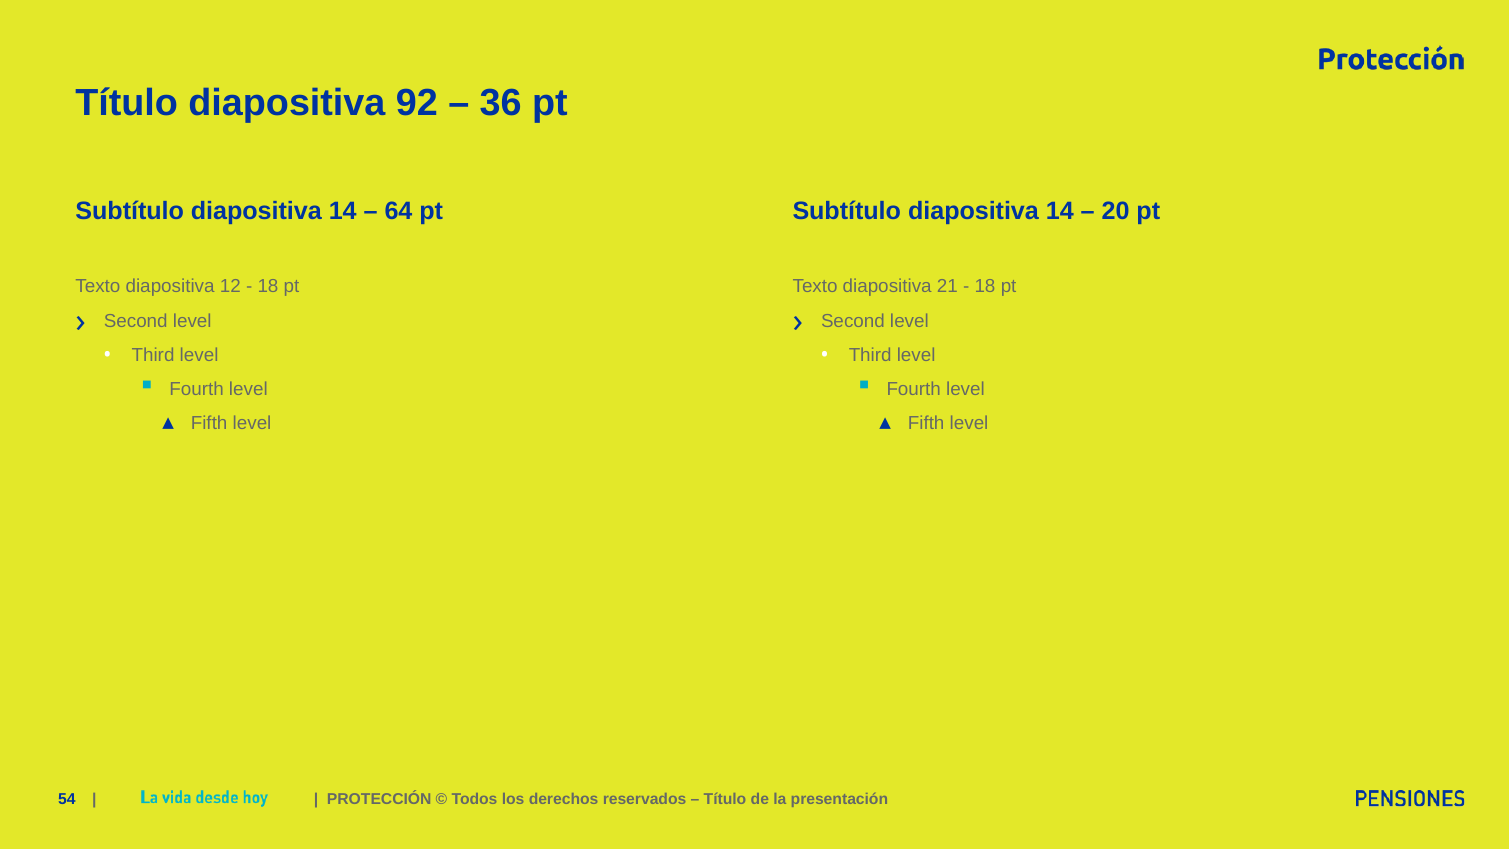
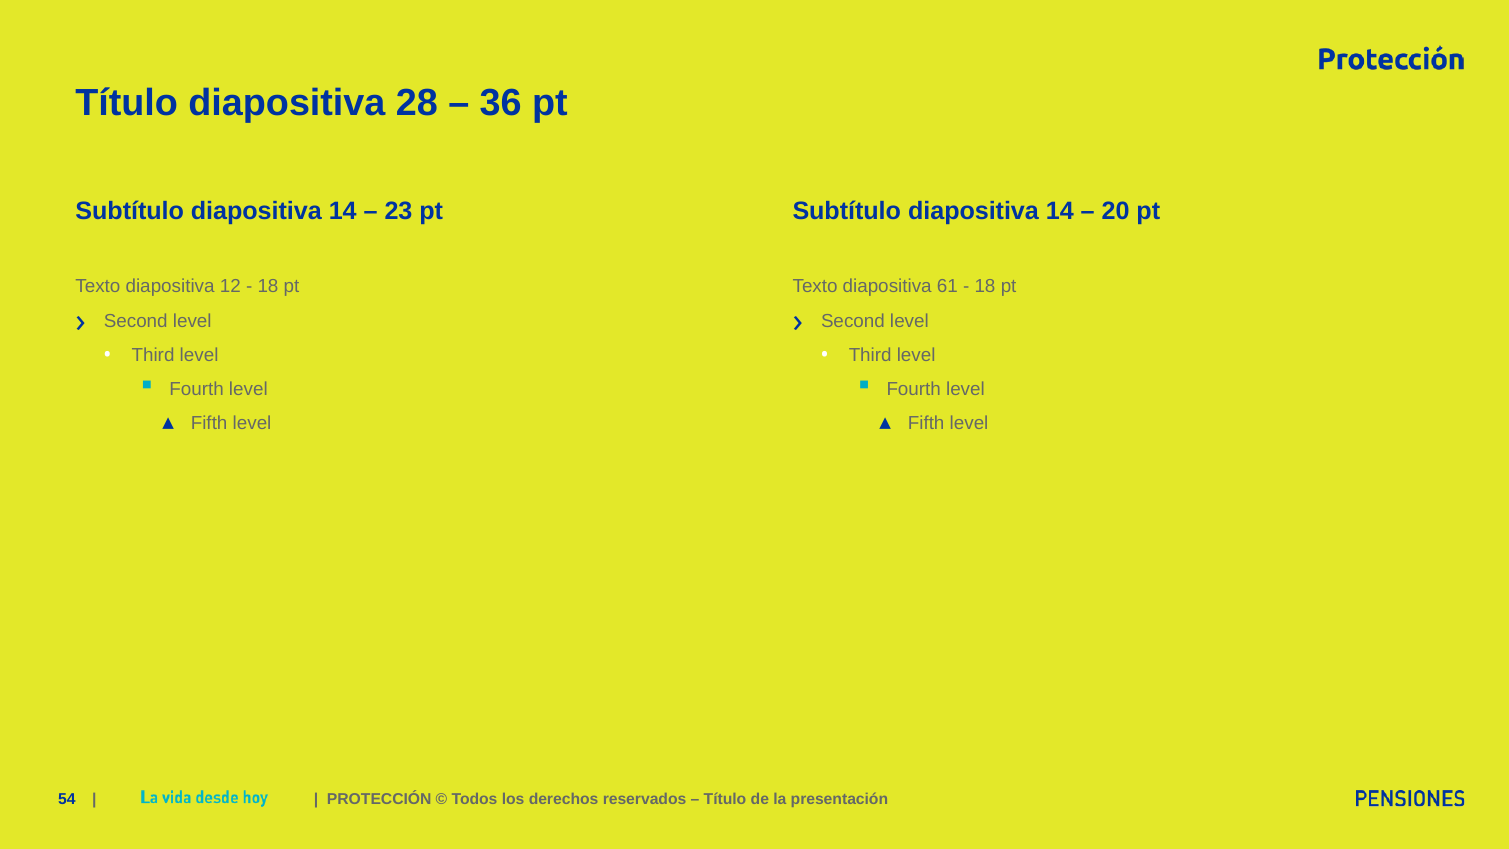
92: 92 -> 28 (417, 103)
64: 64 -> 23 (398, 211)
21: 21 -> 61 (947, 287)
